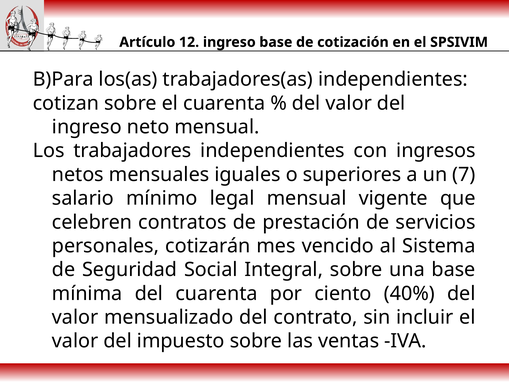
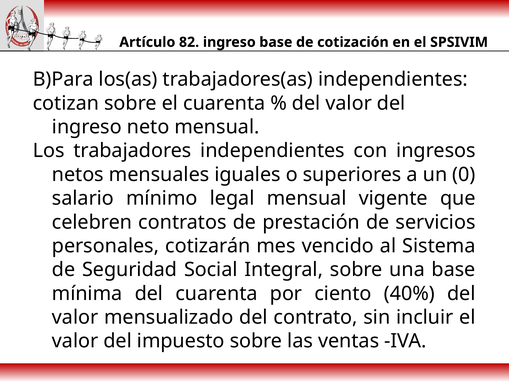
12: 12 -> 82 (189, 42)
7: 7 -> 0 (464, 174)
